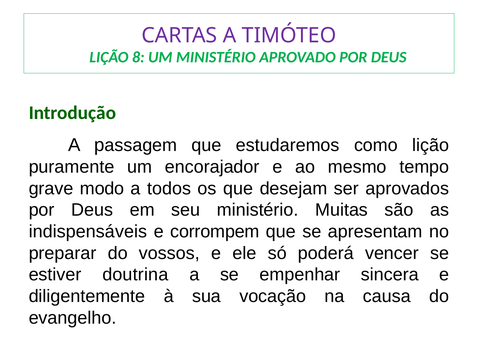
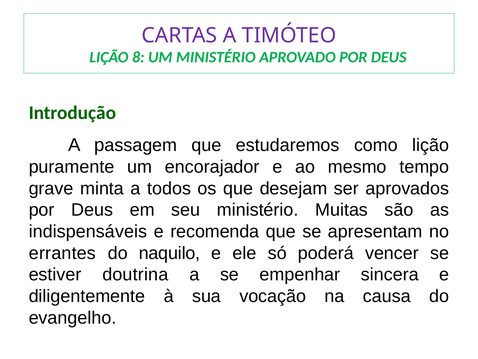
modo: modo -> minta (102, 188)
corrompem: corrompem -> recomenda (215, 231)
preparar: preparar -> errantes (62, 253)
vossos: vossos -> naquilo (169, 253)
